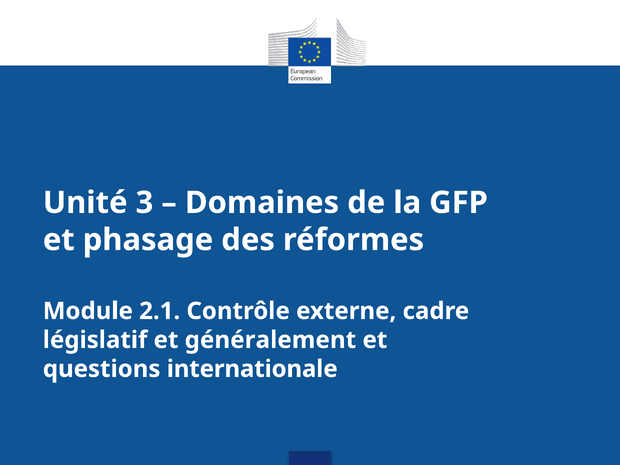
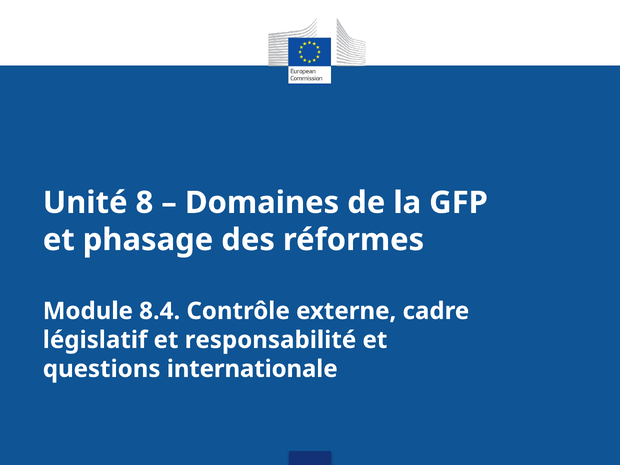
3: 3 -> 8 (144, 203)
2.1: 2.1 -> 8.4 (160, 311)
généralement: généralement -> responsabilité (270, 340)
